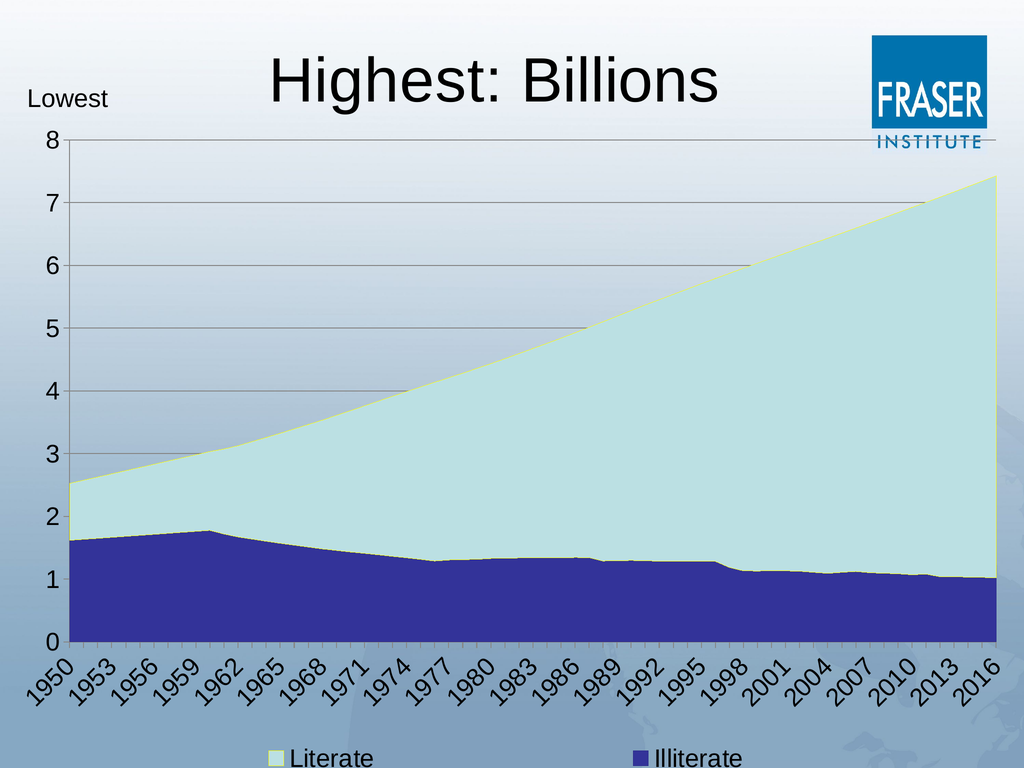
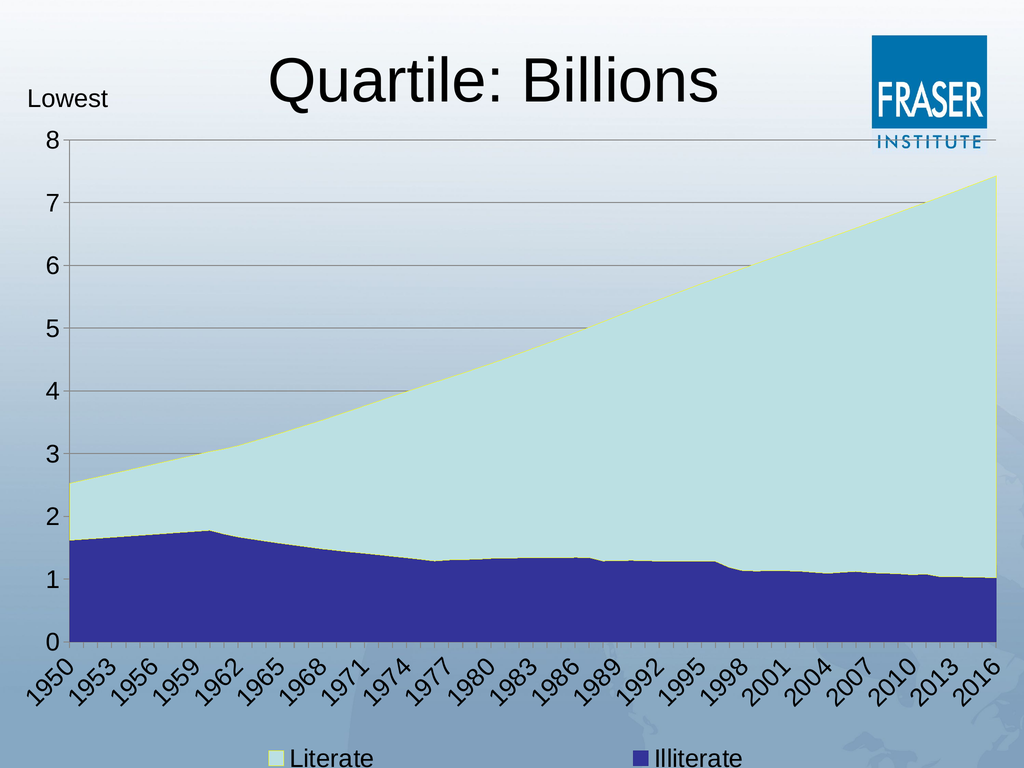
Highest: Highest -> Quartile (386, 81)
